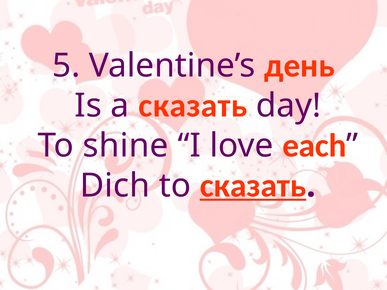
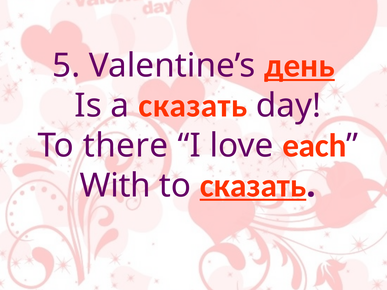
день underline: none -> present (299, 66)
shine: shine -> there (126, 146)
Dich: Dich -> With (115, 186)
